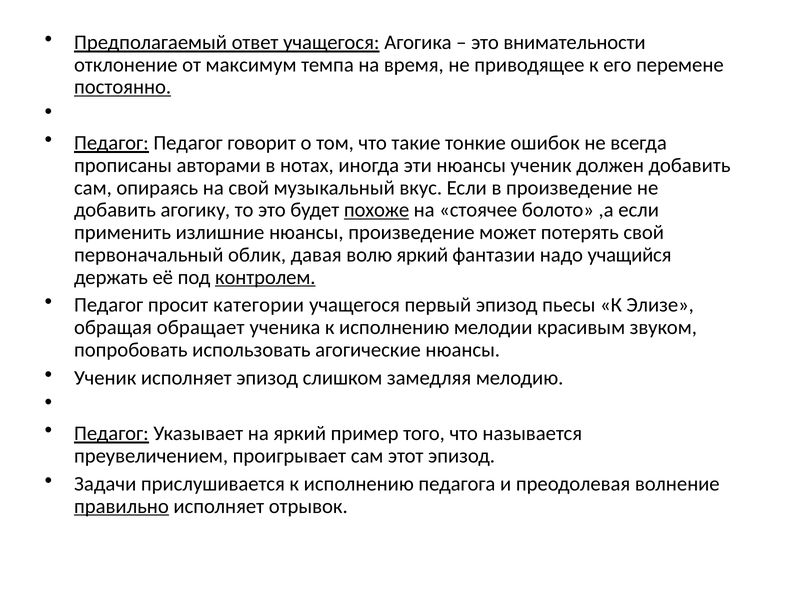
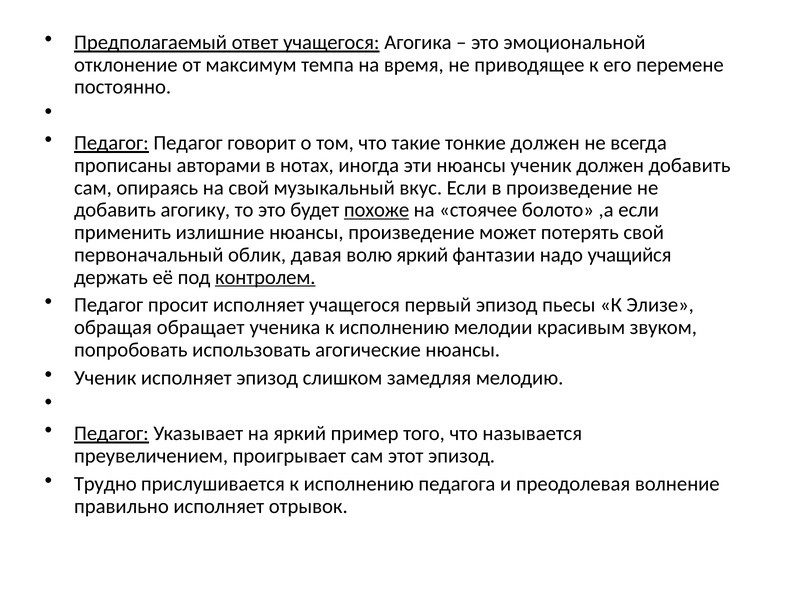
внимательности: внимательности -> эмоциональной (574, 42)
постоянно underline: present -> none (123, 87)
тонкие ошибок: ошибок -> должен (545, 143)
просит категории: категории -> исполняет (259, 305)
Задачи: Задачи -> Трудно (105, 484)
правильно underline: present -> none (121, 506)
